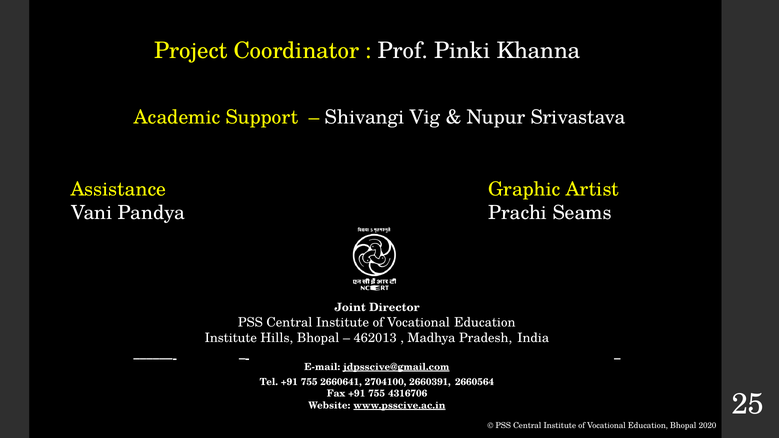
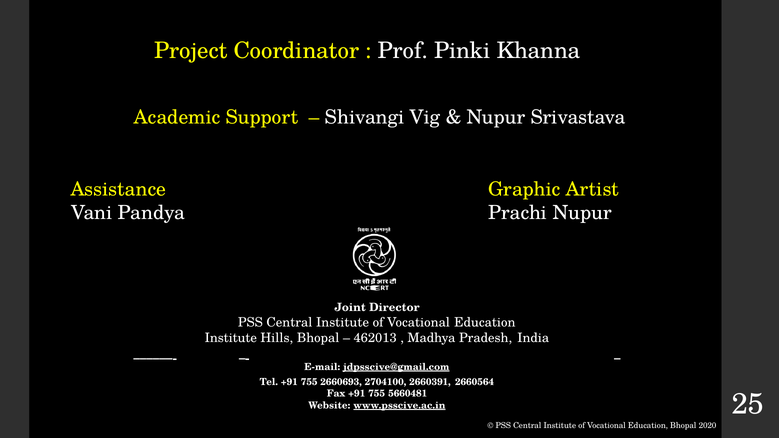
Prachi Seams: Seams -> Nupur (582, 213)
2660641: 2660641 -> 2660693 (341, 382)
4316706: 4316706 -> 5660481 (408, 394)
